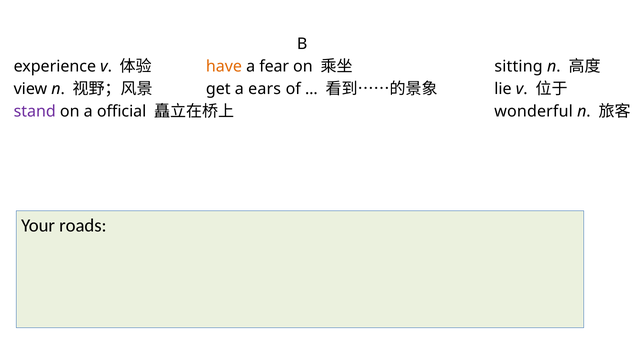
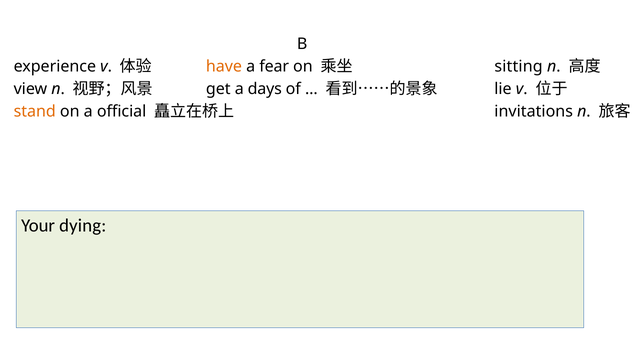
ears: ears -> days (265, 89)
stand colour: purple -> orange (35, 111)
wonderful: wonderful -> invitations (534, 111)
roads: roads -> dying (83, 225)
